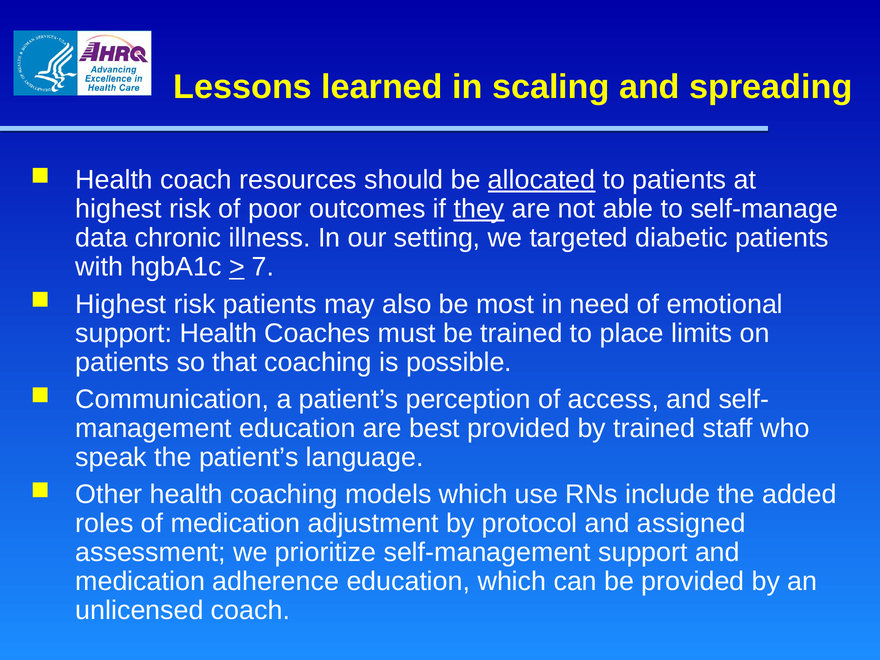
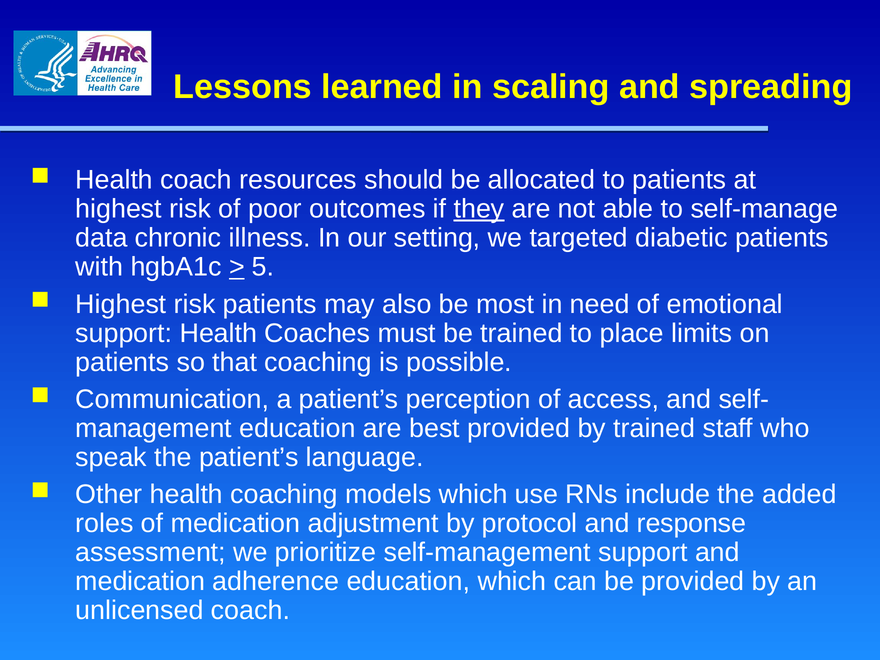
allocated underline: present -> none (542, 180)
7: 7 -> 5 (263, 267)
assigned: assigned -> response (691, 524)
